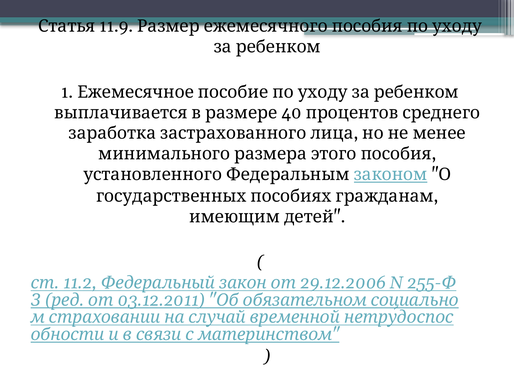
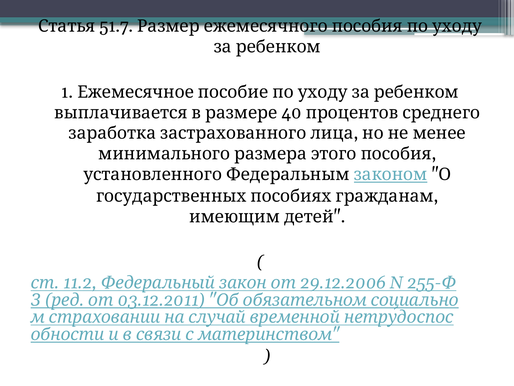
11.9: 11.9 -> 51.7 (116, 26)
